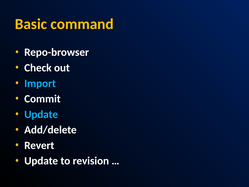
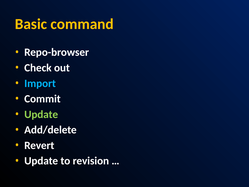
Update colour: light blue -> light green (41, 114)
